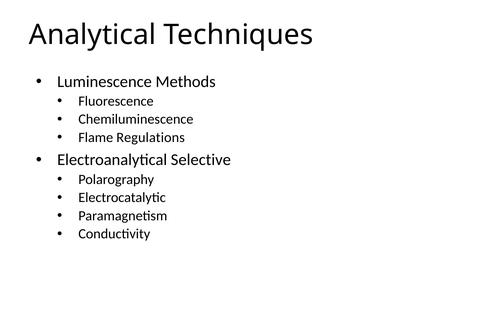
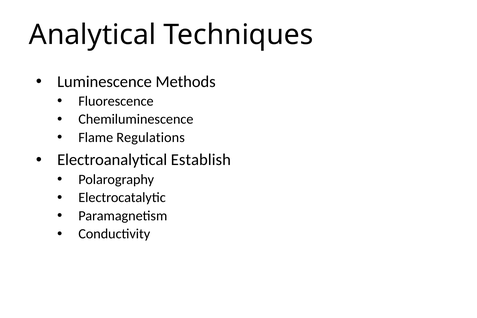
Selective: Selective -> Establish (201, 160)
